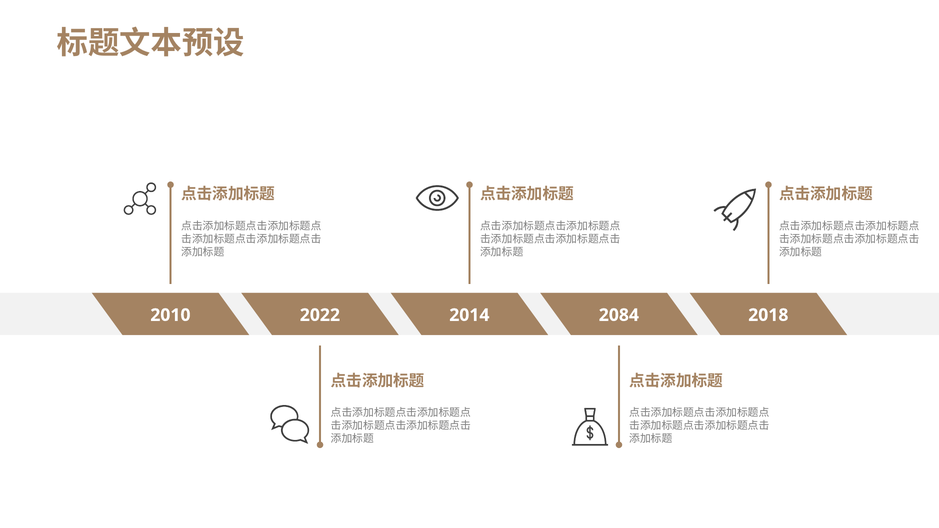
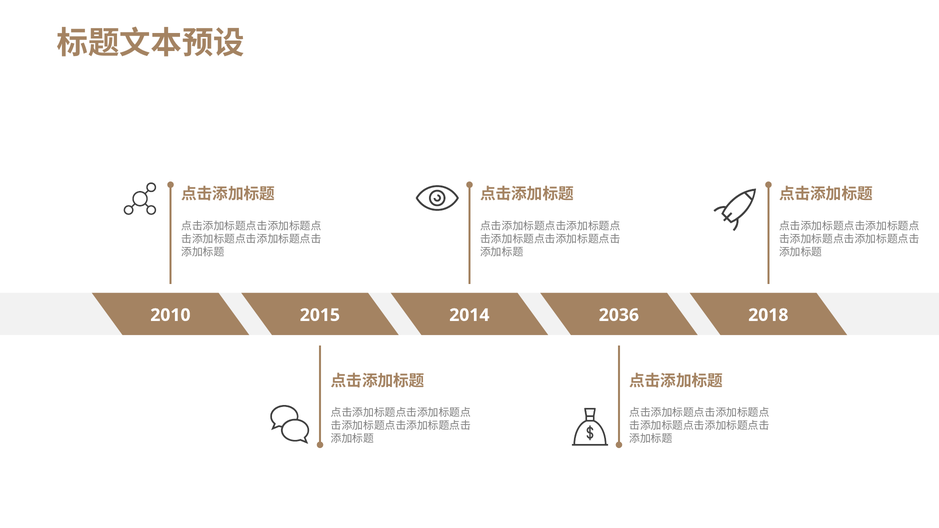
2022: 2022 -> 2015 (320, 315)
2084: 2084 -> 2036 (619, 315)
